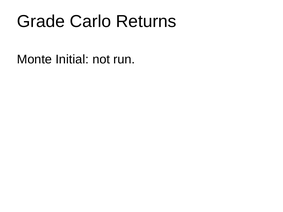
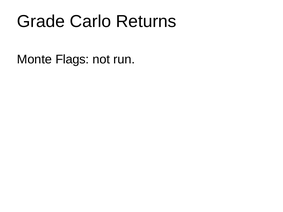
Initial: Initial -> Flags (72, 59)
